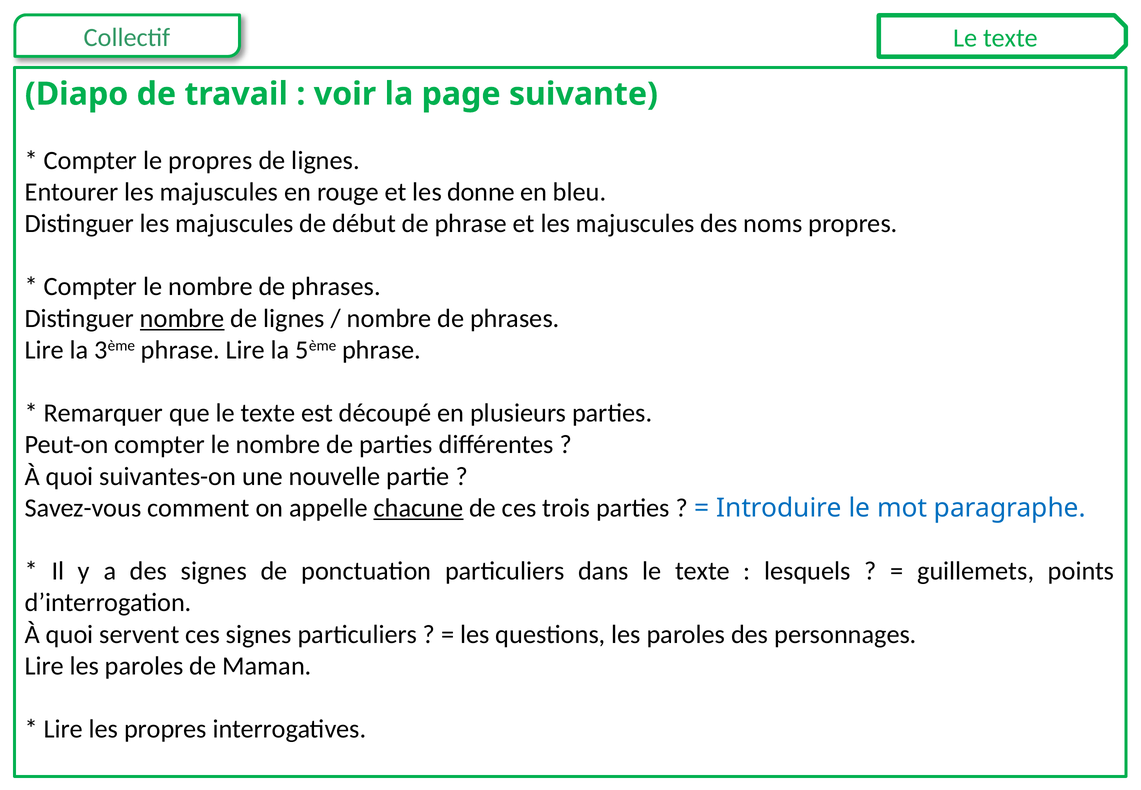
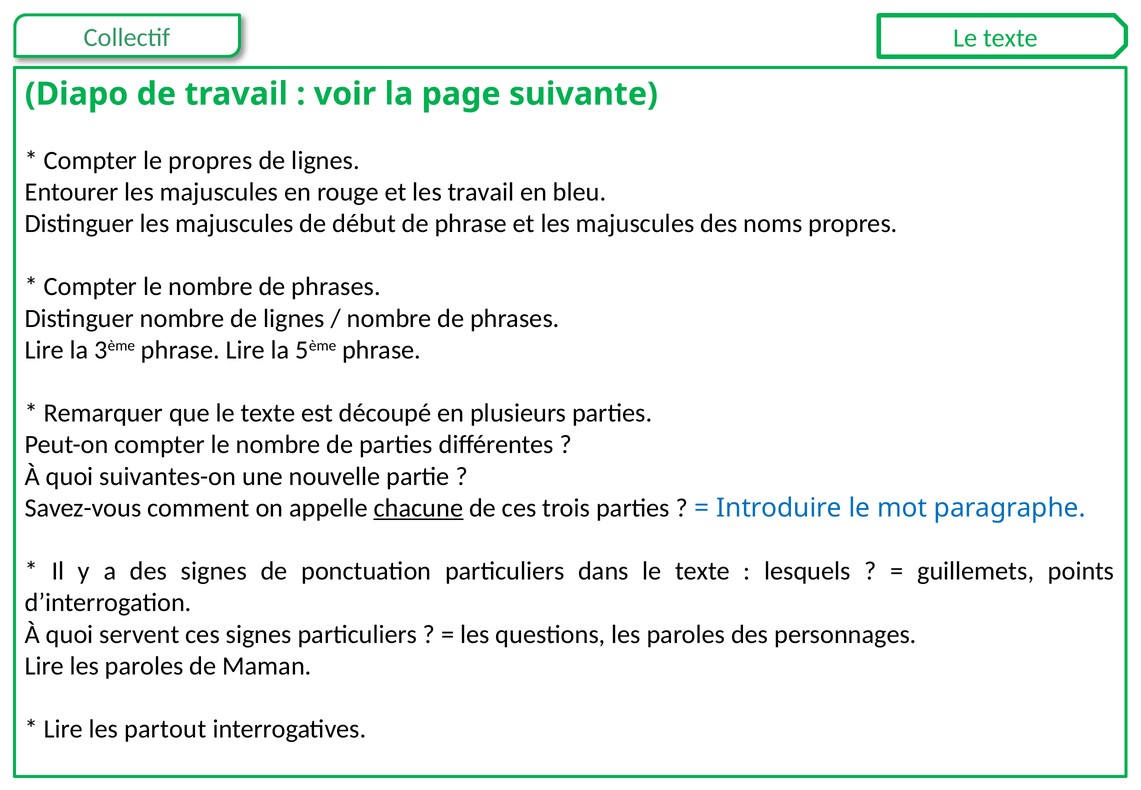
les donne: donne -> travail (481, 192)
nombre underline: present -> none (182, 318)
les propres: propres -> partout (165, 729)
